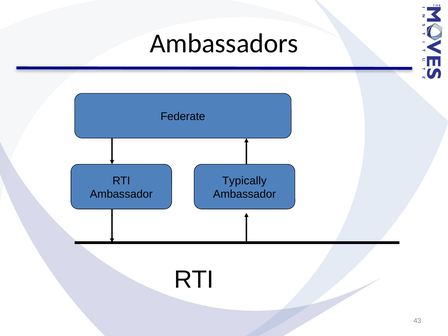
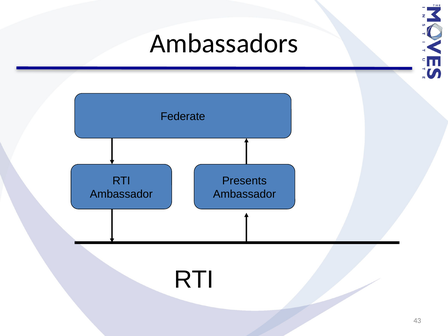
Typically: Typically -> Presents (244, 181)
